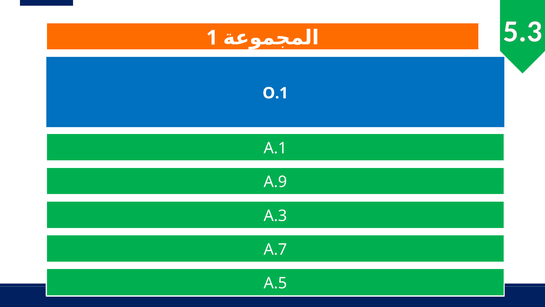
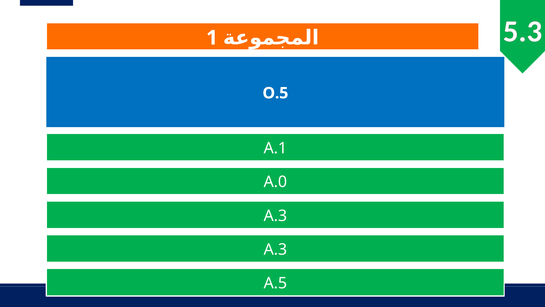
O.1: O.1 -> O.5 (275, 93)
A.9: A.9 -> A.0 (275, 182)
A.7: A.7 -> A.3 (275, 249)
